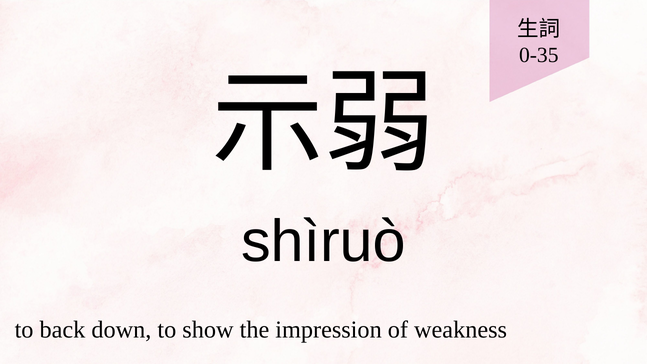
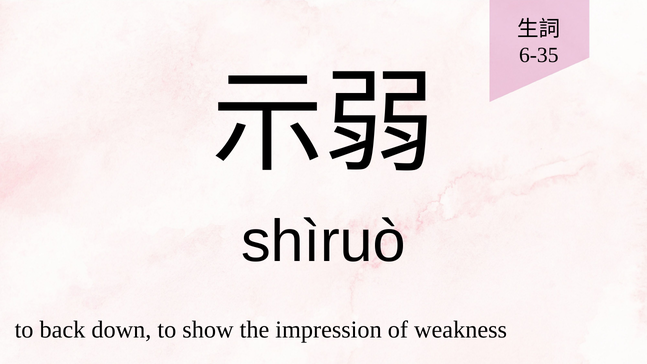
0-35: 0-35 -> 6-35 (539, 55)
